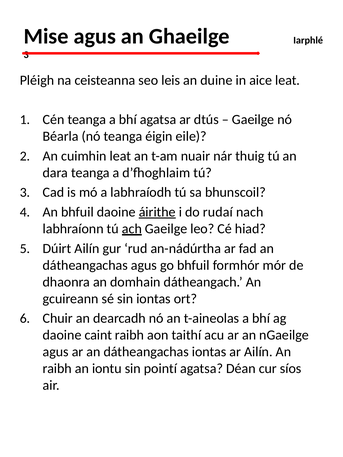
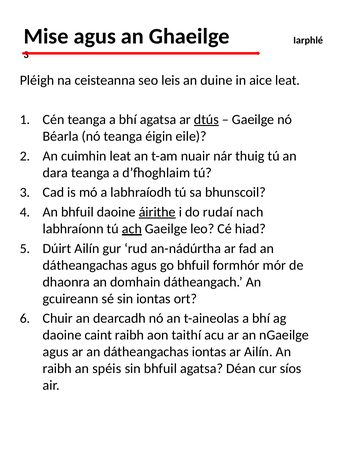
dtús underline: none -> present (206, 120)
iontu: iontu -> spéis (107, 369)
sin pointí: pointí -> bhfuil (160, 369)
